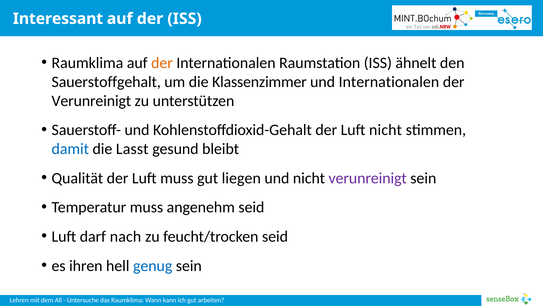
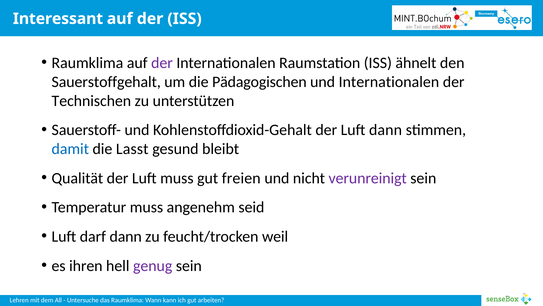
der colour: orange -> purple (162, 63)
Klassenzimmer: Klassenzimmer -> Pädagogischen (259, 82)
Verunreinigt: Verunreinigt -> Technischen (91, 101)
Luft nicht: nicht -> dann (386, 130)
liegen: liegen -> freien (241, 178)
darf nach: nach -> dann (126, 236)
feucht/trocken seid: seid -> weil (275, 236)
genug colour: blue -> purple (153, 265)
